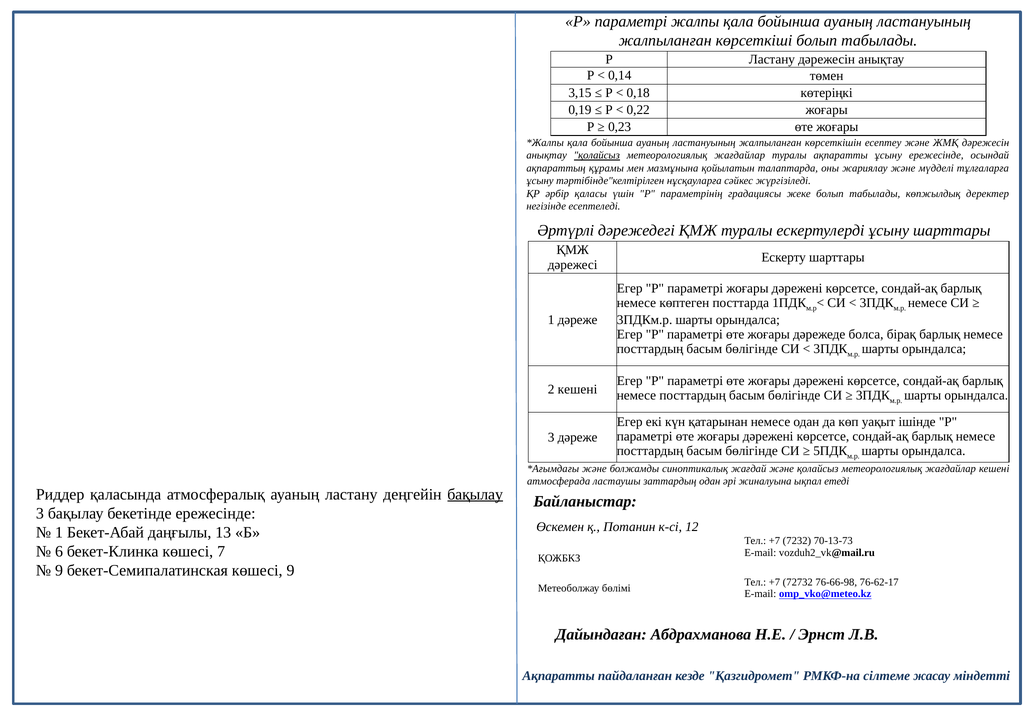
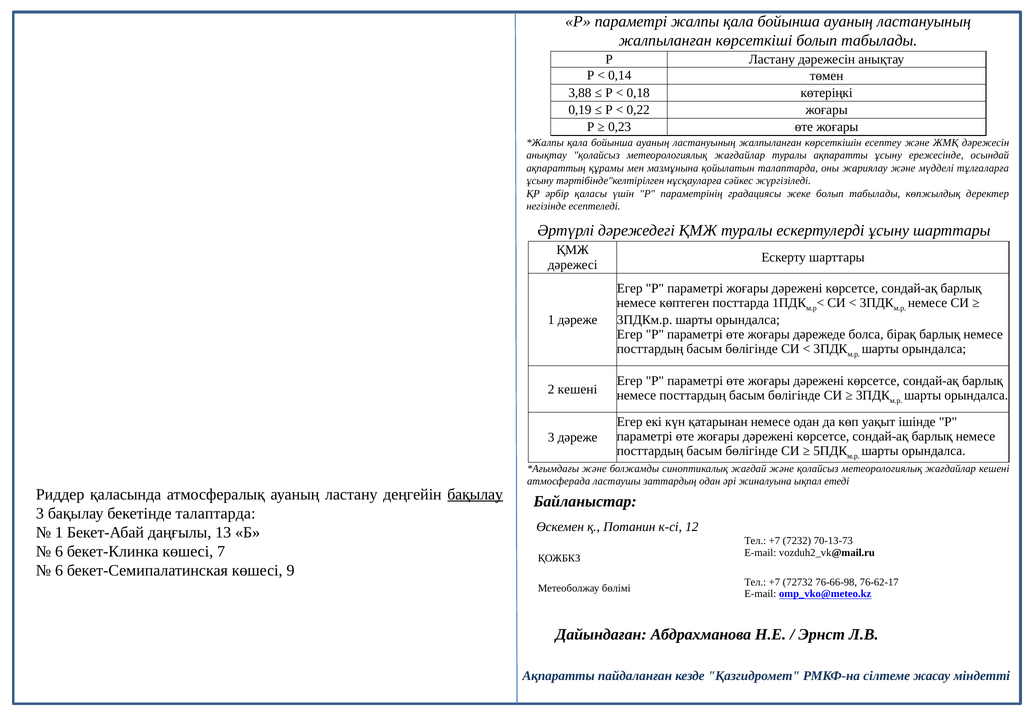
3,15: 3,15 -> 3,88 (580, 93)
қолайсыз underline: present -> none (597, 155)
бекетінде ережесінде: ережесінде -> талаптарда (216, 513)
9: 9 -> 6 (59, 571)
